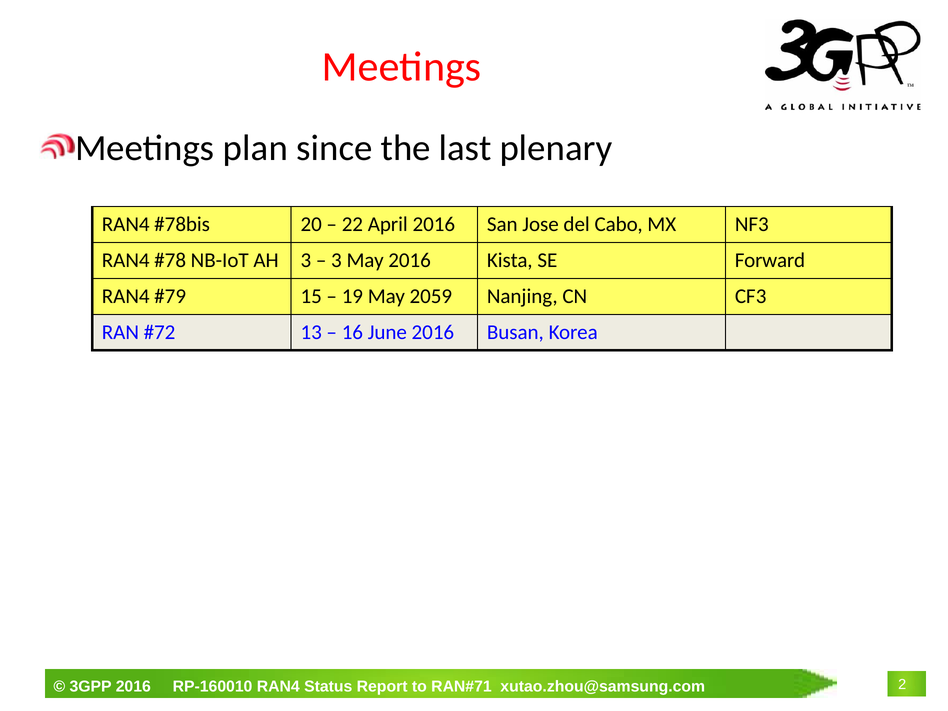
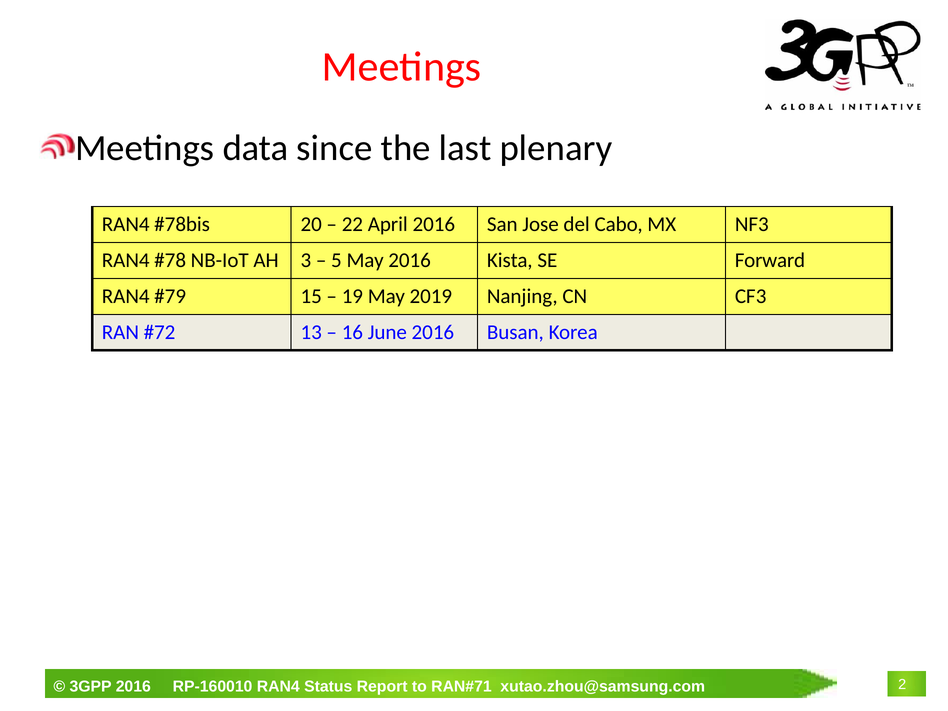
plan: plan -> data (256, 148)
3: 3 -> 5 (336, 260)
2059: 2059 -> 2019 (431, 296)
